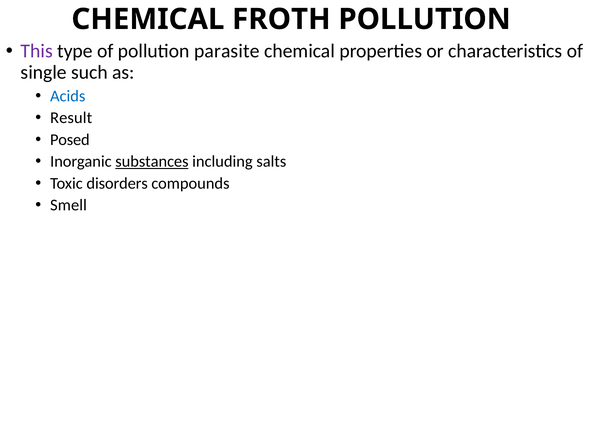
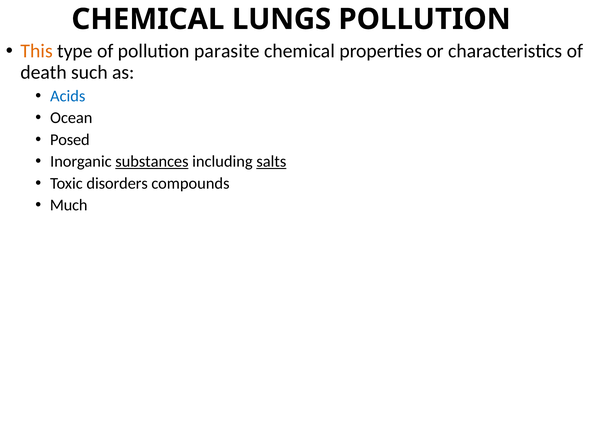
FROTH: FROTH -> LUNGS (282, 19)
This colour: purple -> orange (37, 51)
single: single -> death (44, 72)
Result: Result -> Ocean (71, 118)
salts underline: none -> present (271, 161)
Smell: Smell -> Much (69, 205)
